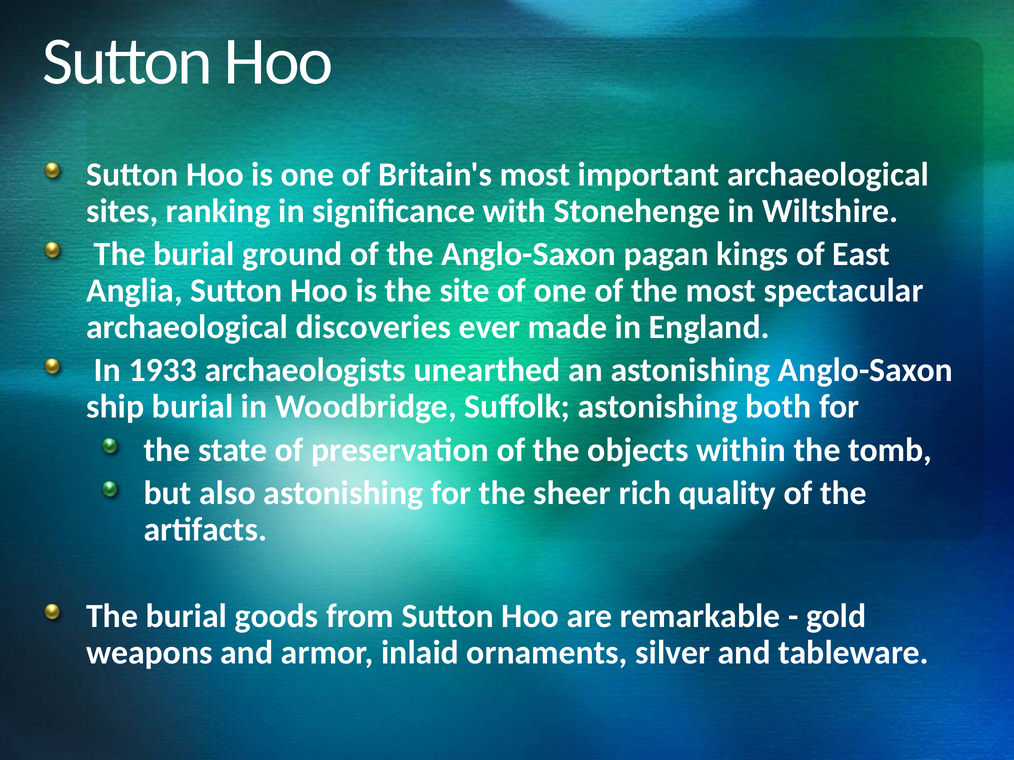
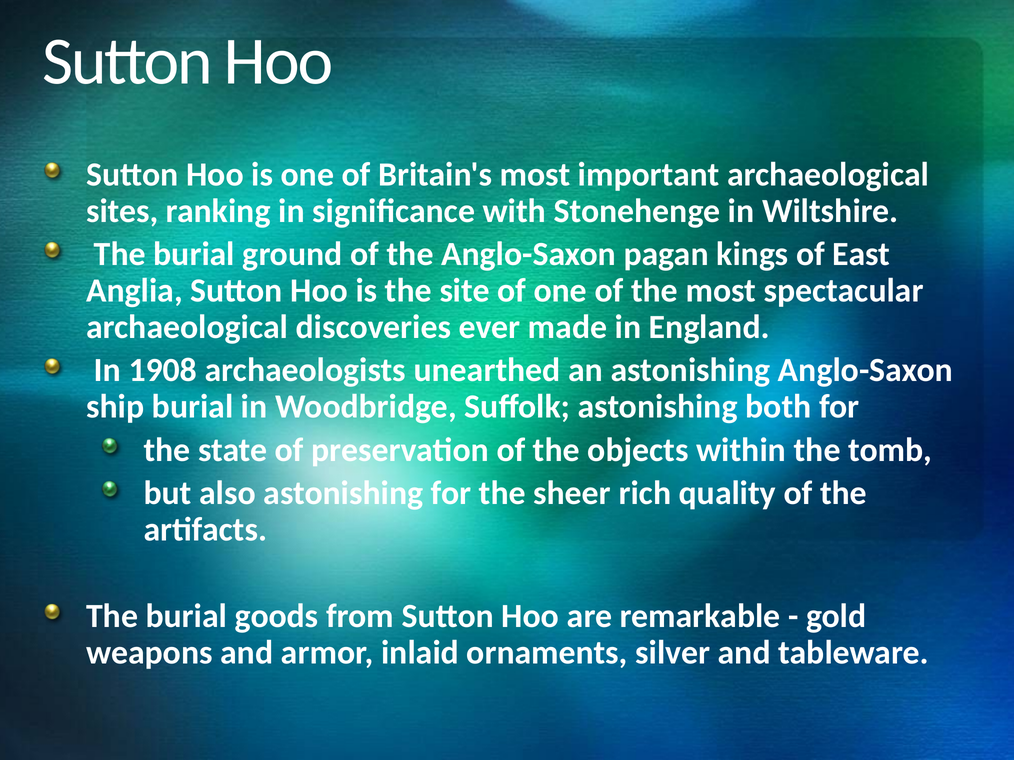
1933: 1933 -> 1908 (163, 371)
